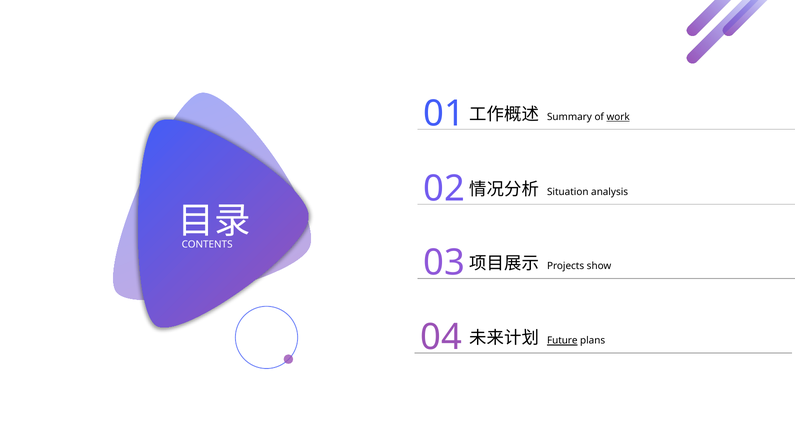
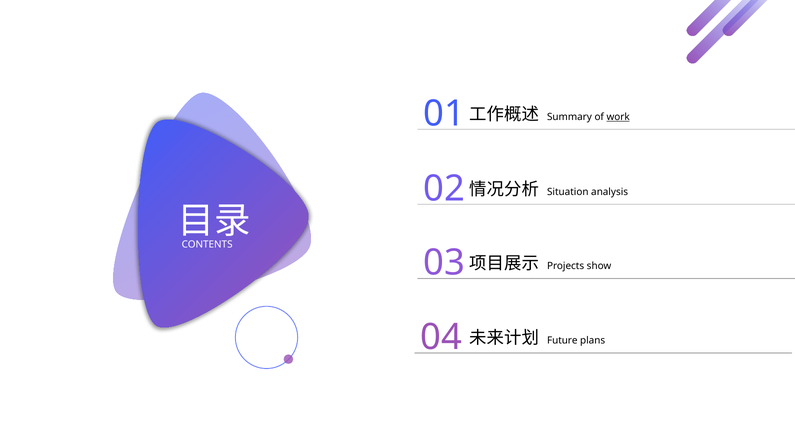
Future underline: present -> none (562, 341)
